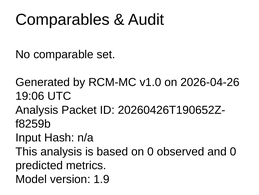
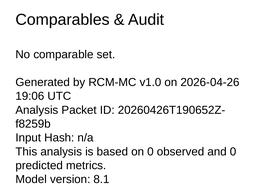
1.9: 1.9 -> 8.1 (102, 179)
